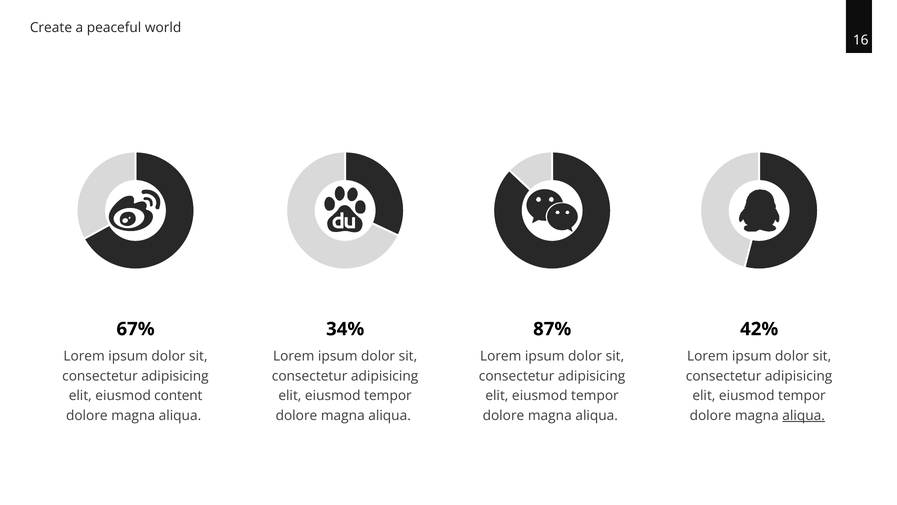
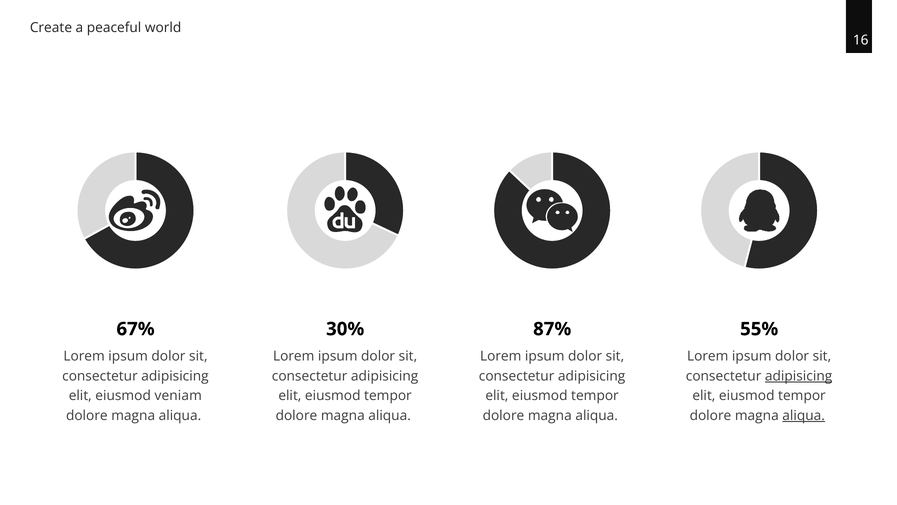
34%: 34% -> 30% (345, 329)
42%: 42% -> 55% (759, 329)
adipisicing underline: none -> present (799, 376)
content: content -> veniam (178, 395)
